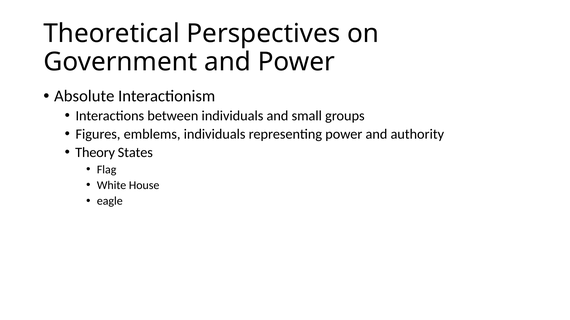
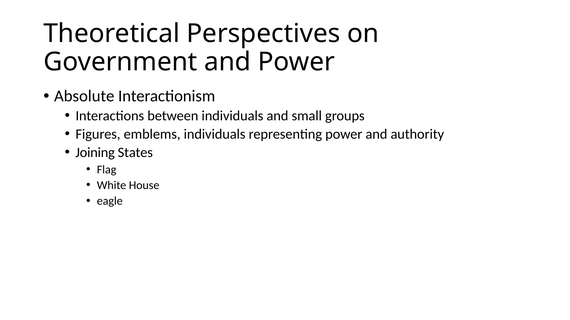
Theory: Theory -> Joining (95, 153)
